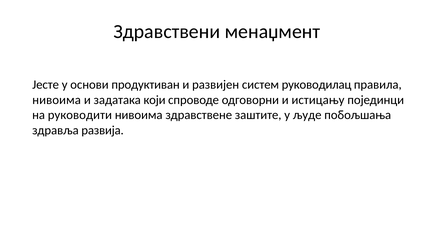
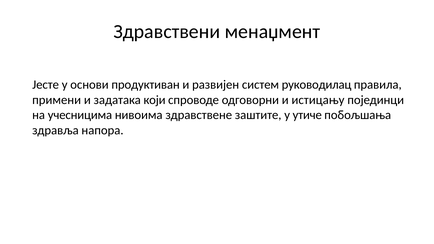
нивоима: нивоима -> примени (57, 100)
руководити: руководити -> учесницима (80, 115)
људе: људе -> утиче (307, 115)
развија: развија -> напора (103, 130)
